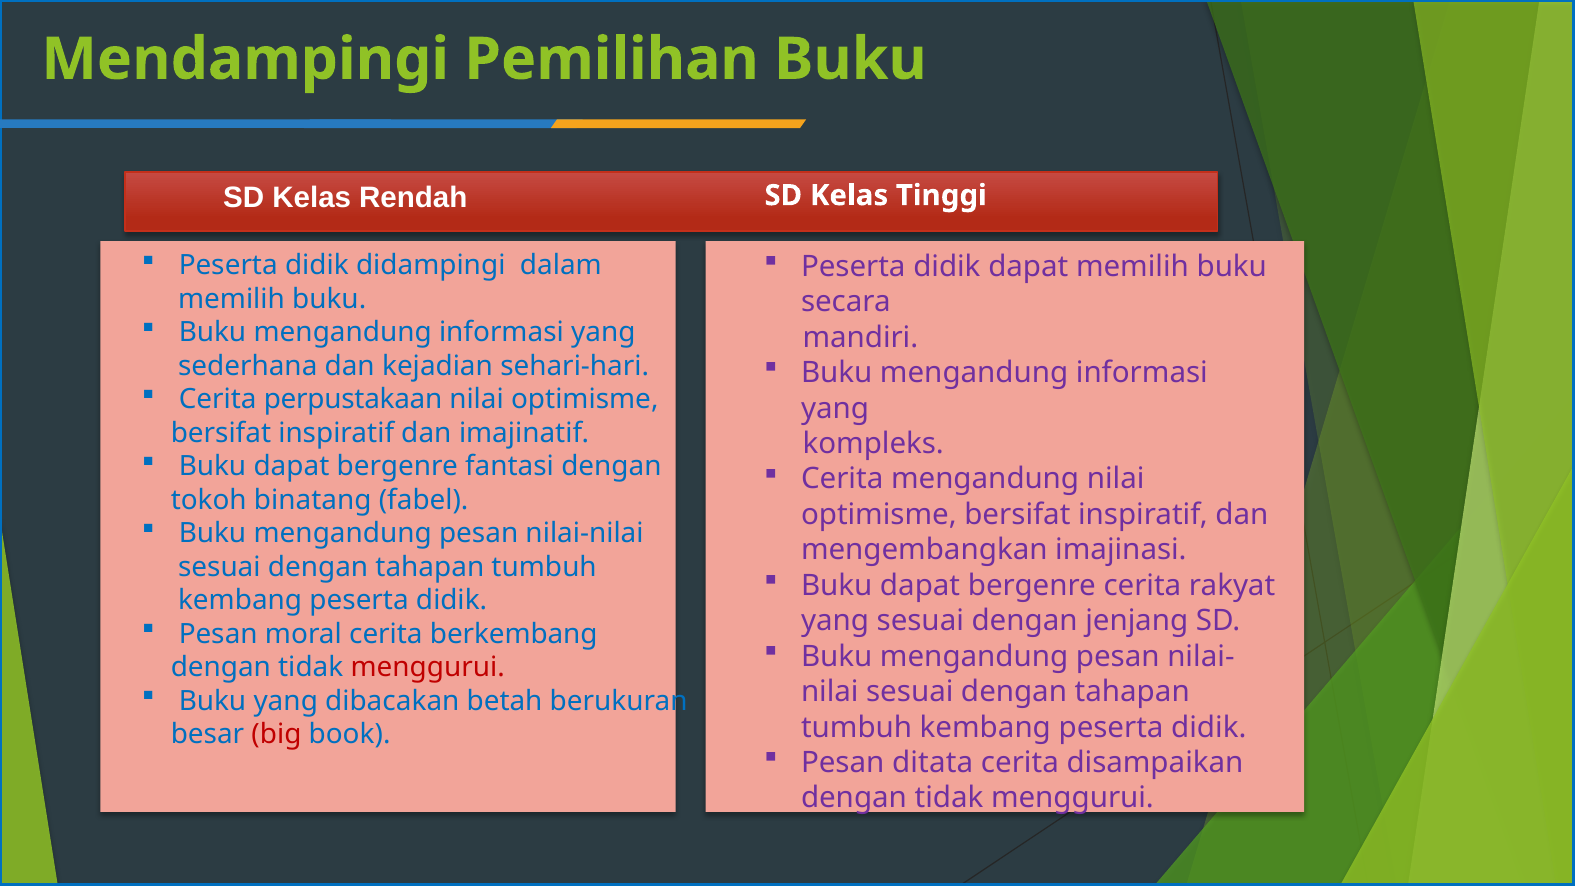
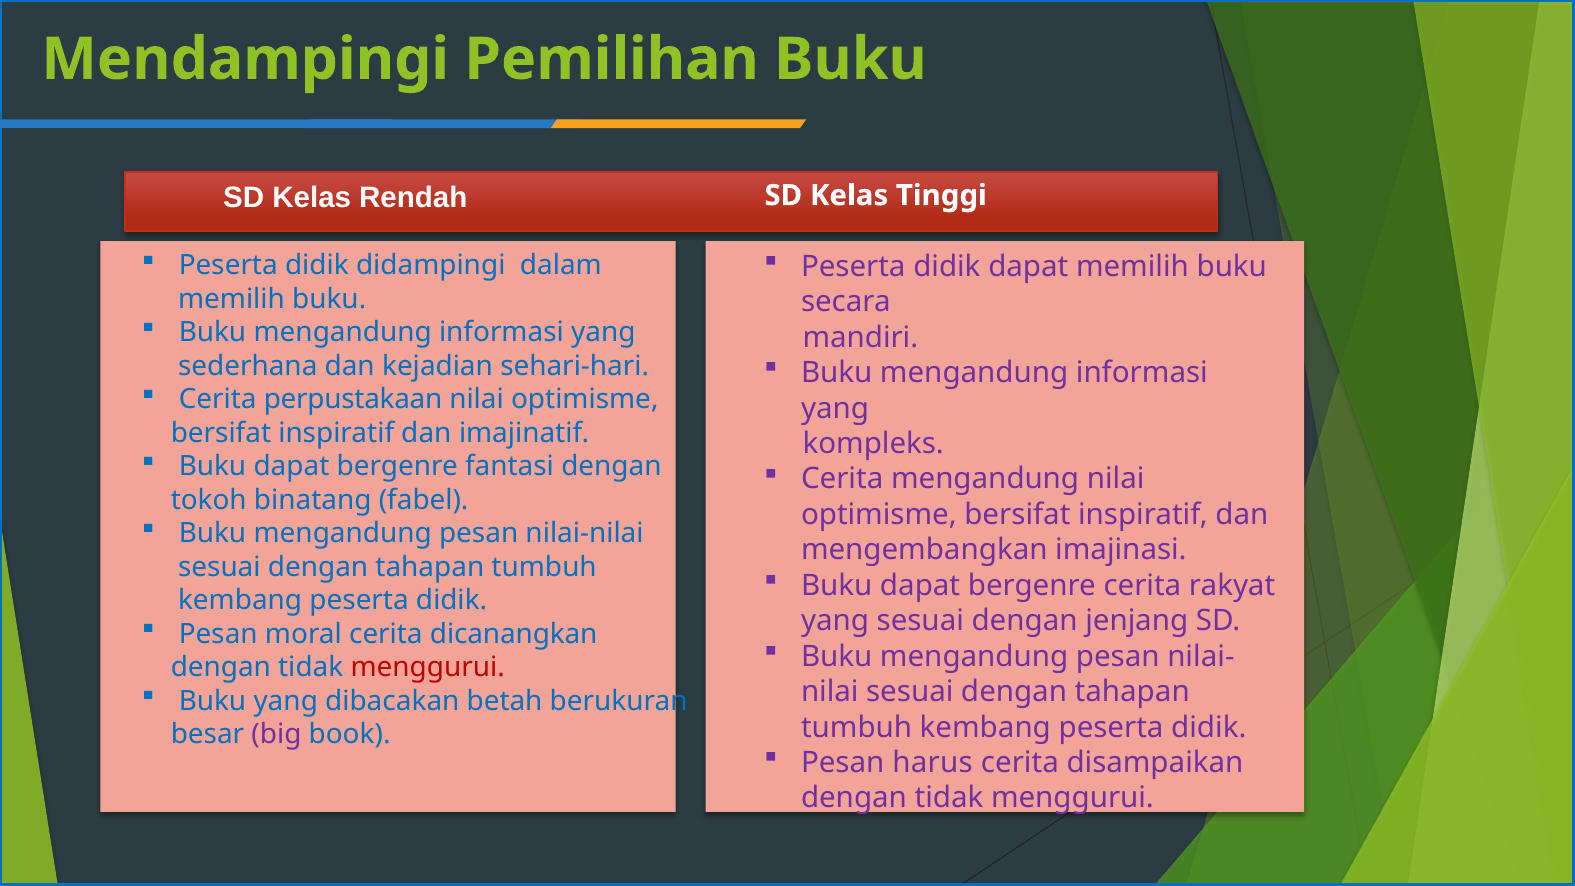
berkembang: berkembang -> dicanangkan (514, 634)
big colour: red -> purple (276, 734)
ditata: ditata -> harus (933, 763)
